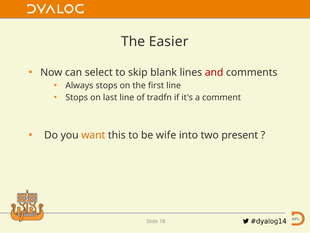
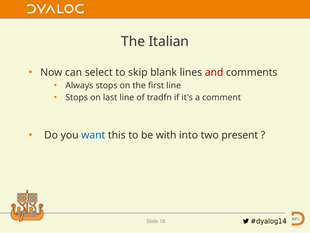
Easier: Easier -> Italian (169, 42)
want colour: orange -> blue (93, 135)
wife: wife -> with (166, 135)
